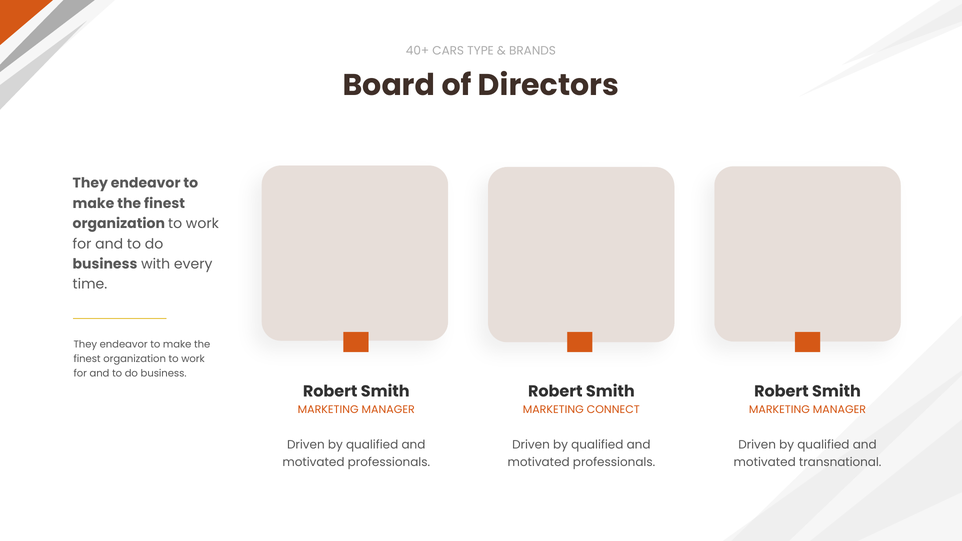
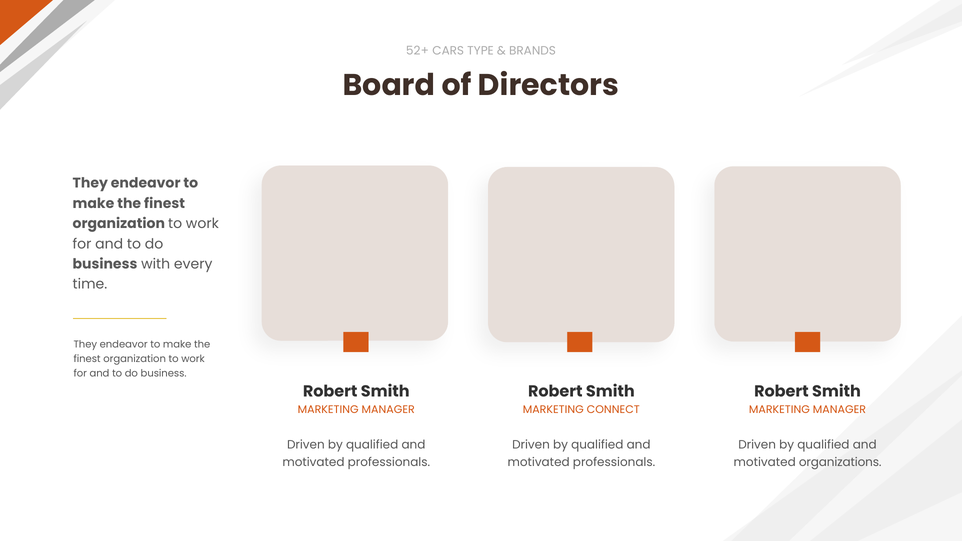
40+: 40+ -> 52+ (417, 51)
transnational: transnational -> organizations (840, 462)
